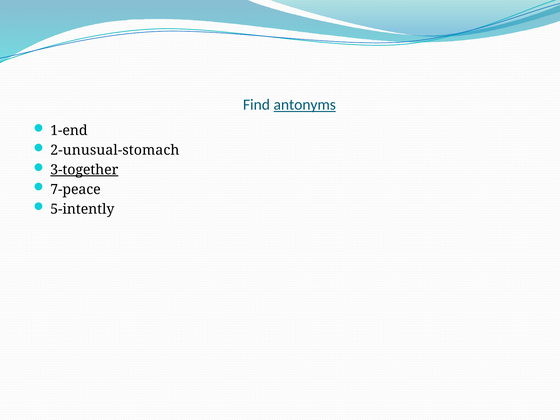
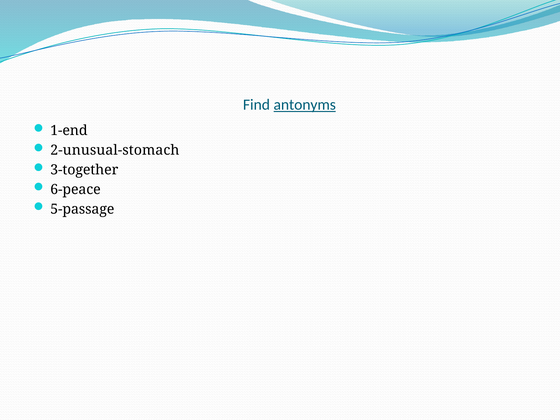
3-together underline: present -> none (84, 170)
7-peace: 7-peace -> 6-peace (76, 189)
5-intently: 5-intently -> 5-passage (82, 209)
